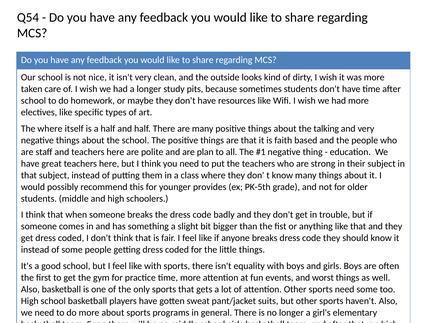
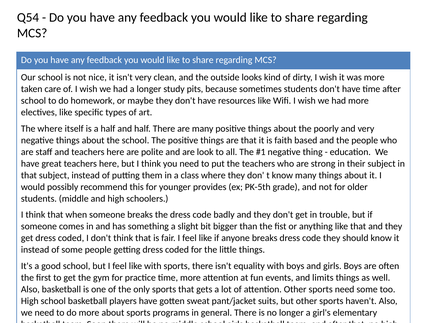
talking: talking -> poorly (326, 129)
plan: plan -> look (205, 152)
worst: worst -> limits (323, 278)
